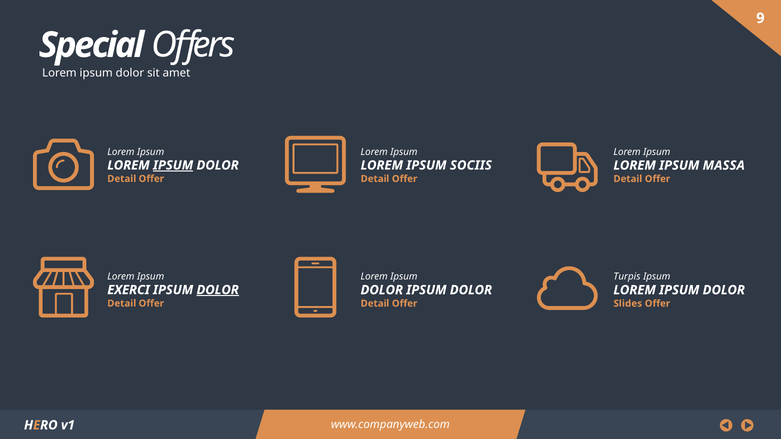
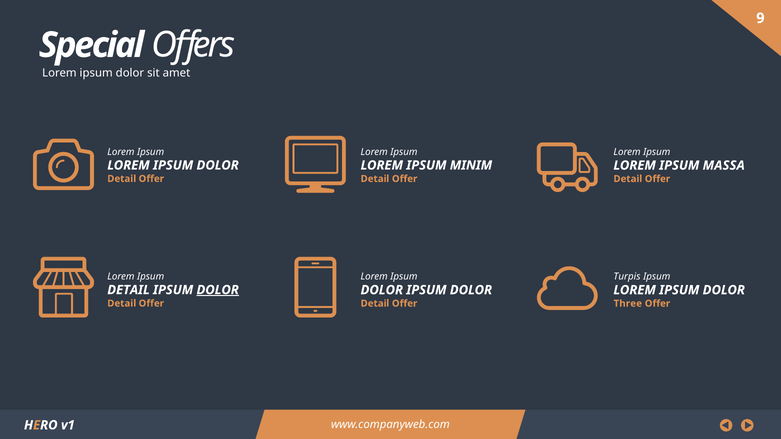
IPSUM underline: present -> none (173, 165)
SOCIIS: SOCIIS -> MINIM (471, 165)
EXERCI: EXERCI -> DETAIL (129, 290)
Slides: Slides -> Three (628, 304)
